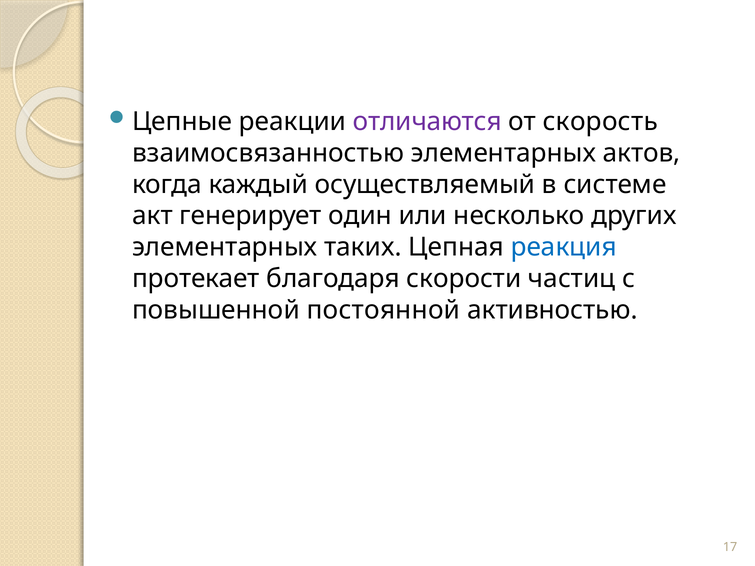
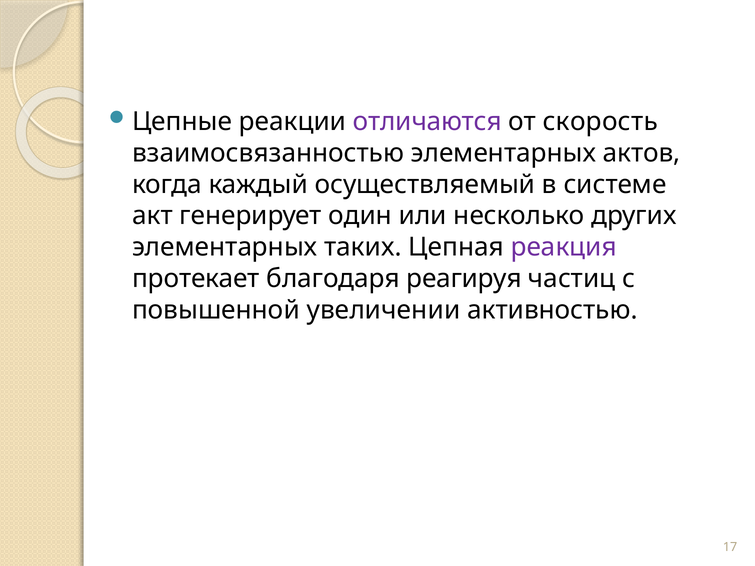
реакция colour: blue -> purple (564, 247)
скорости: скорости -> реагируя (464, 279)
постоянной: постоянной -> увеличении (383, 310)
